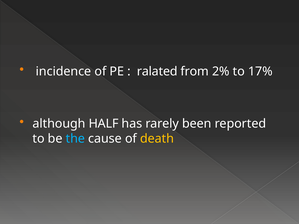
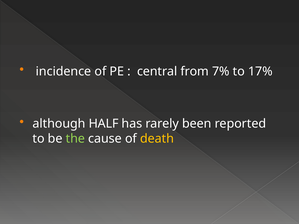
ralated: ralated -> central (157, 71)
2%: 2% -> 7% (221, 71)
the colour: light blue -> light green (75, 139)
